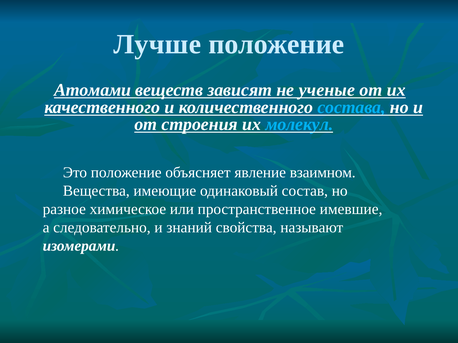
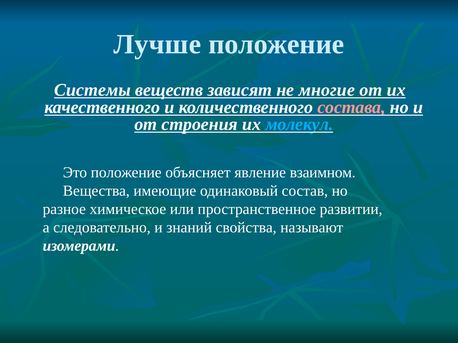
Атомами: Атомами -> Системы (92, 90)
ученые: ученые -> многие (327, 90)
состава colour: light blue -> pink (351, 107)
имевшие: имевшие -> развитии (351, 209)
